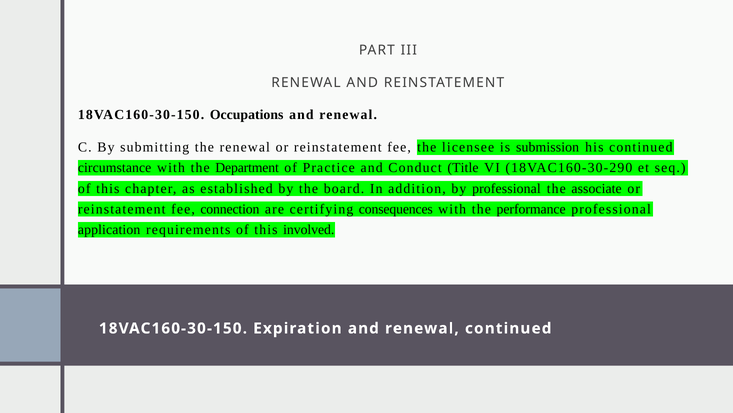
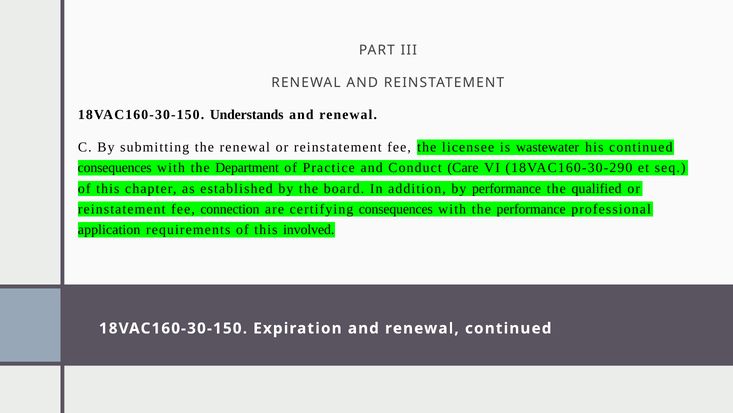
Occupations: Occupations -> Understands (247, 115)
submission: submission -> wastewater (548, 147)
circumstance: circumstance -> consequences (115, 168)
Title: Title -> Care (463, 168)
by professional: professional -> performance (507, 188)
associate: associate -> qualified (597, 188)
